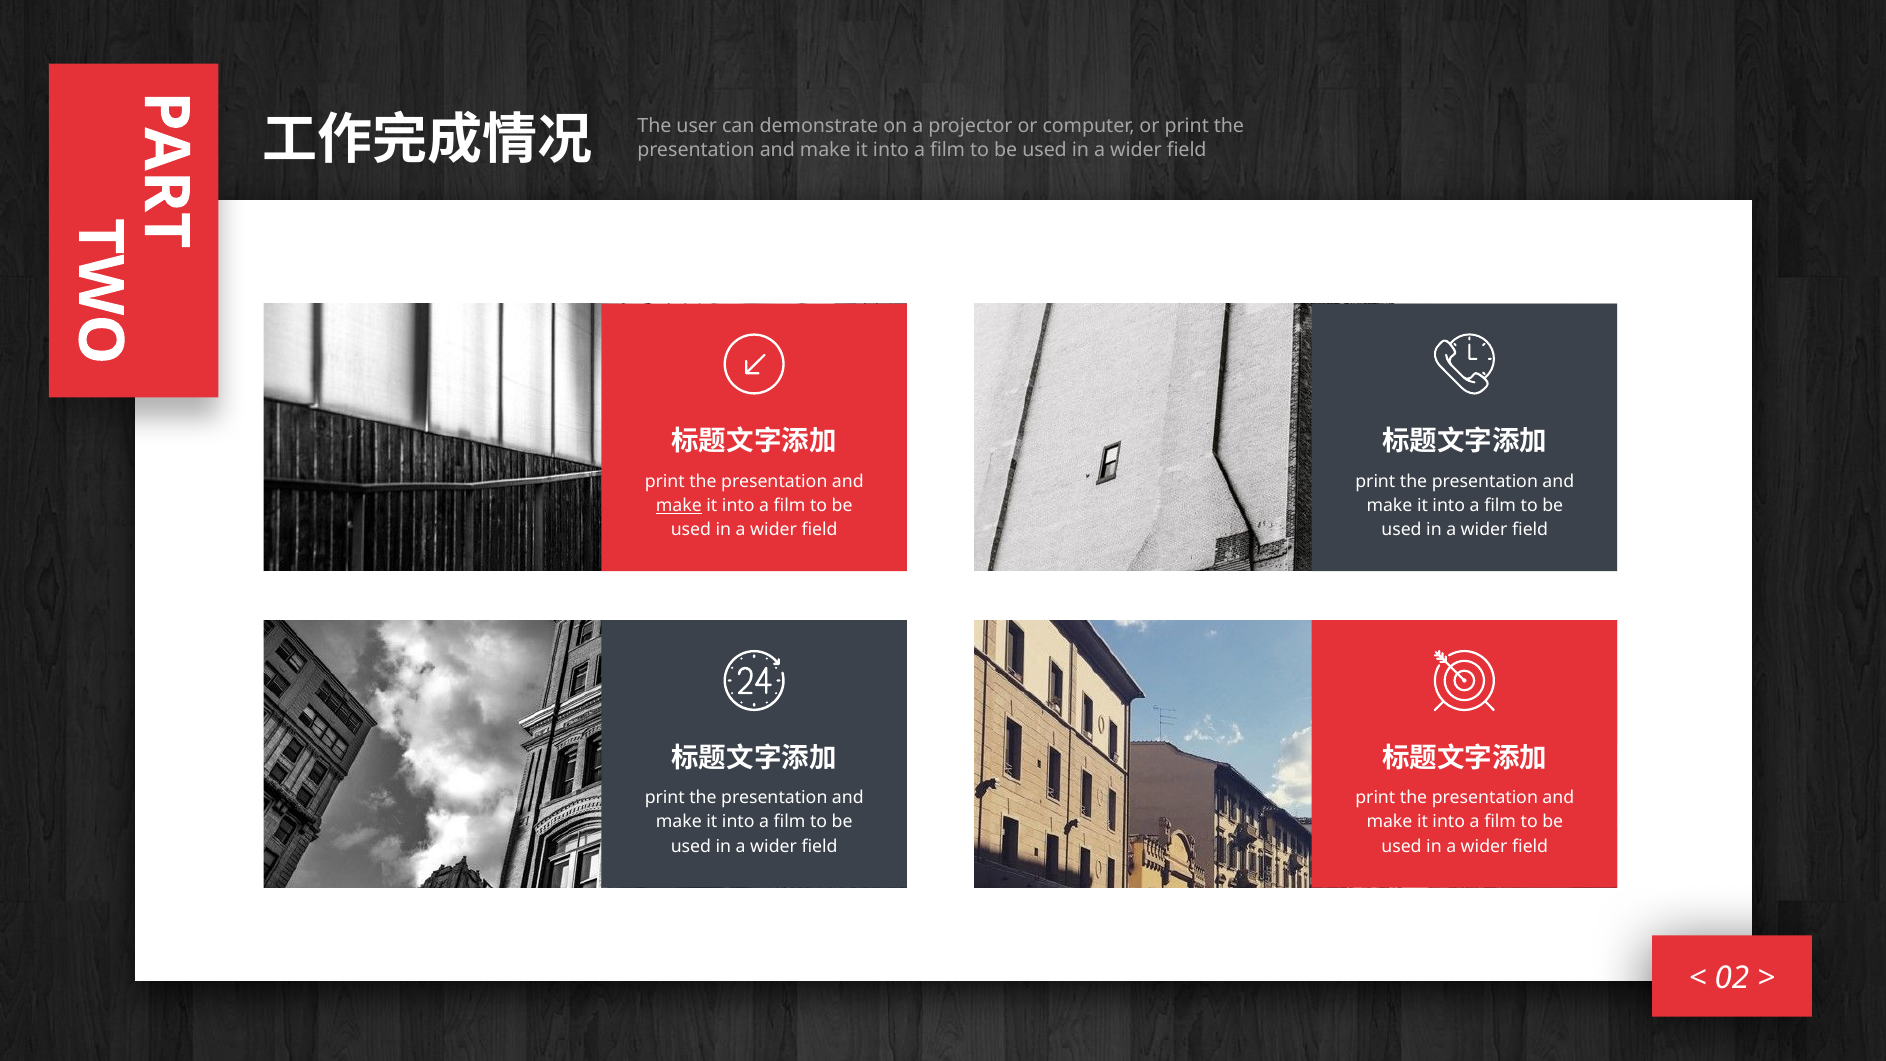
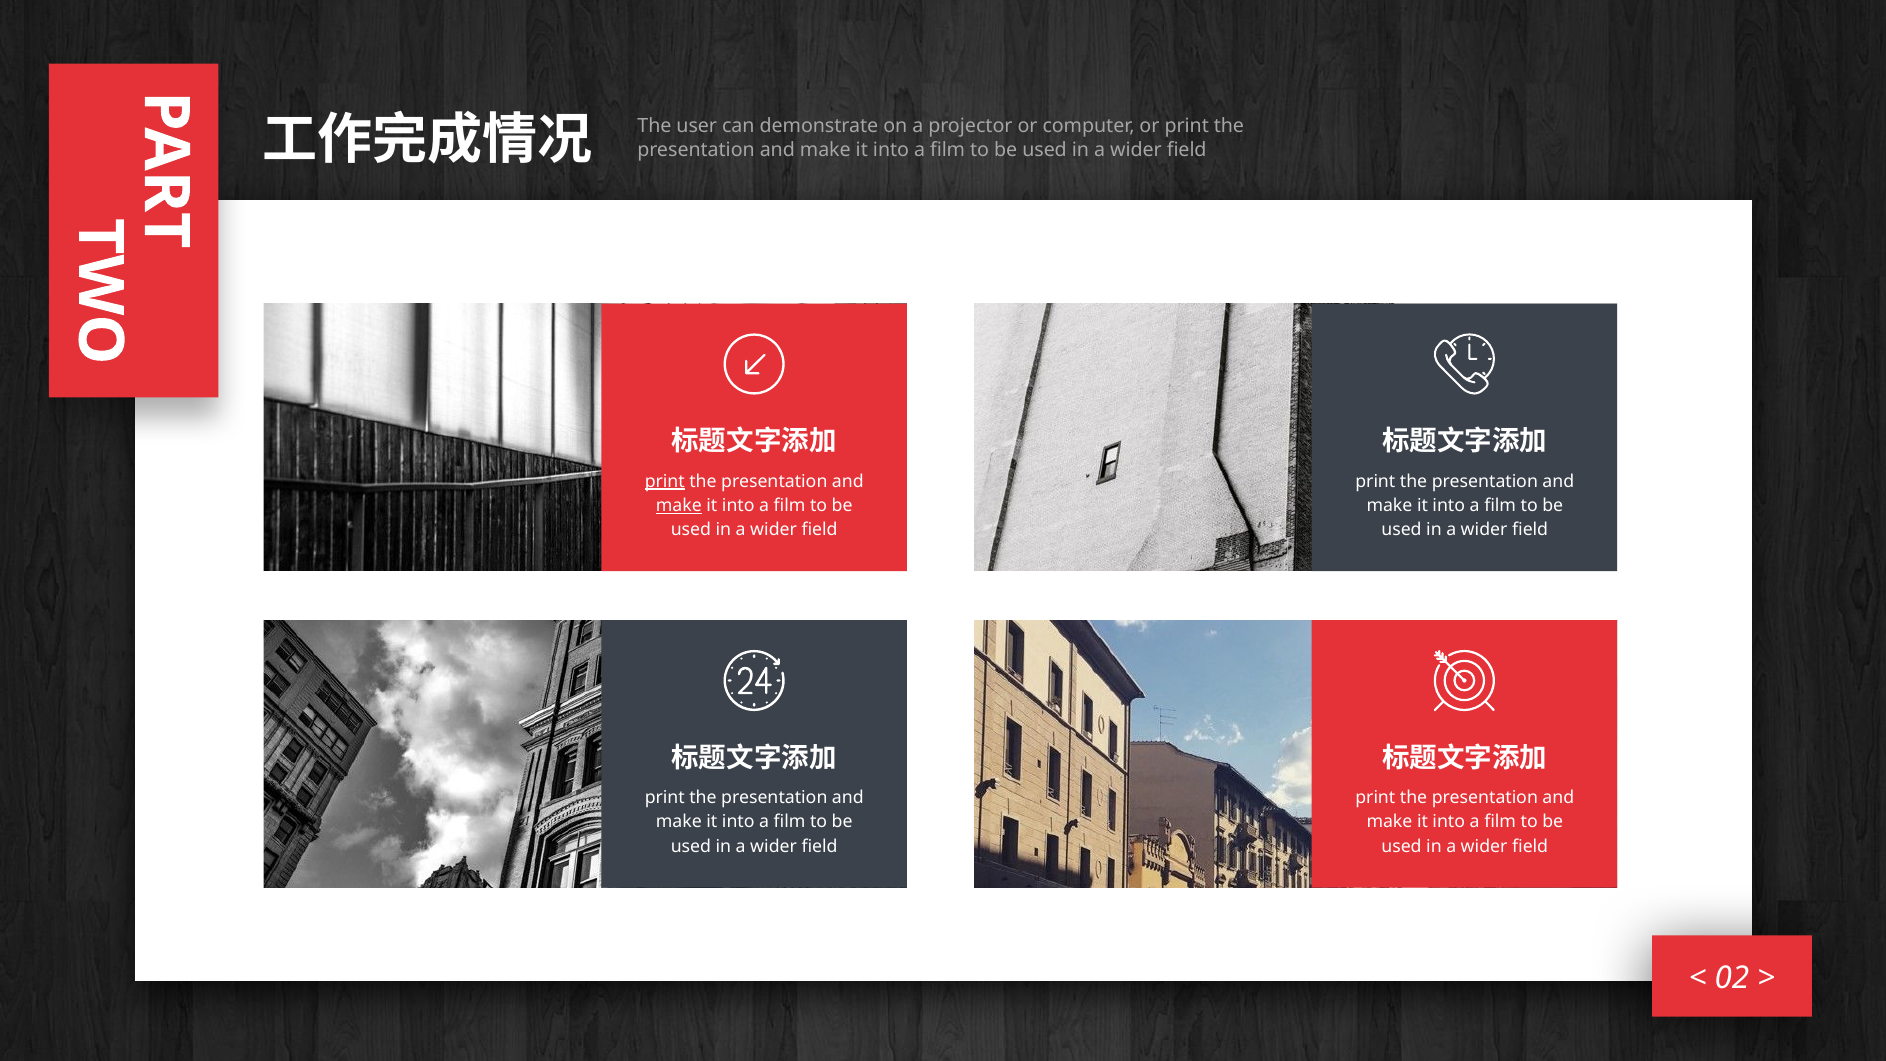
print underline: none -> present (665, 481)
